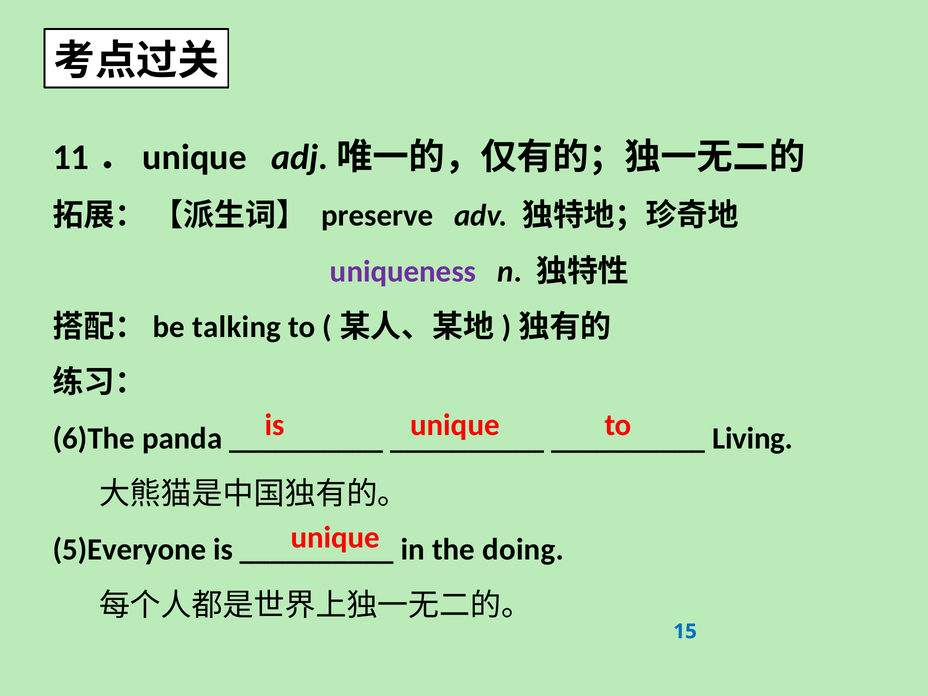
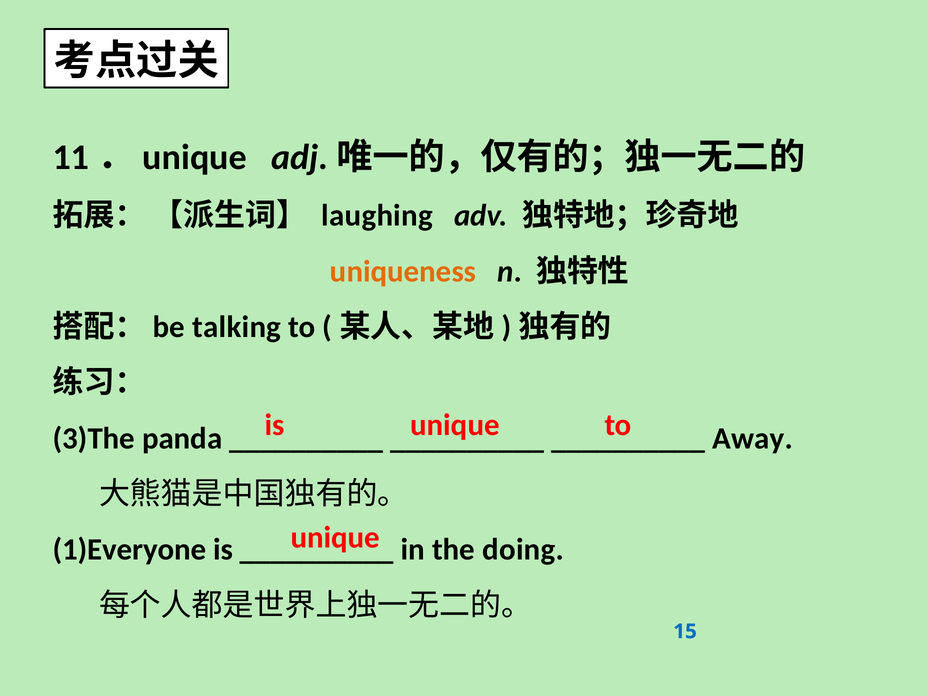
preserve: preserve -> laughing (377, 216)
uniqueness colour: purple -> orange (403, 271)
6)The: 6)The -> 3)The (94, 438)
Living: Living -> Away (752, 438)
5)Everyone: 5)Everyone -> 1)Everyone (129, 550)
